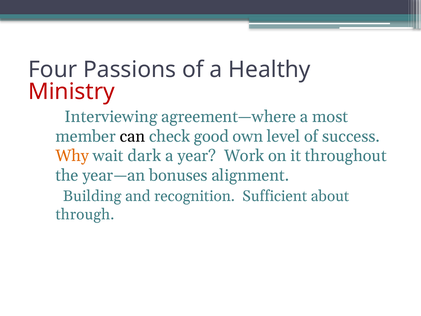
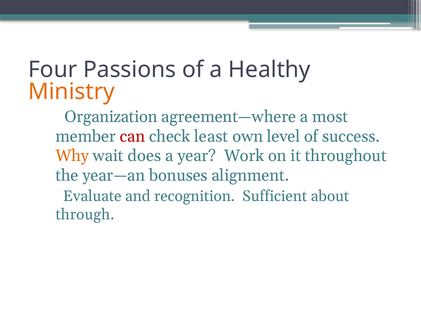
Ministry colour: red -> orange (71, 92)
Interviewing: Interviewing -> Organization (111, 117)
can colour: black -> red (133, 136)
good: good -> least (211, 136)
dark: dark -> does (144, 156)
Building: Building -> Evaluate (92, 196)
